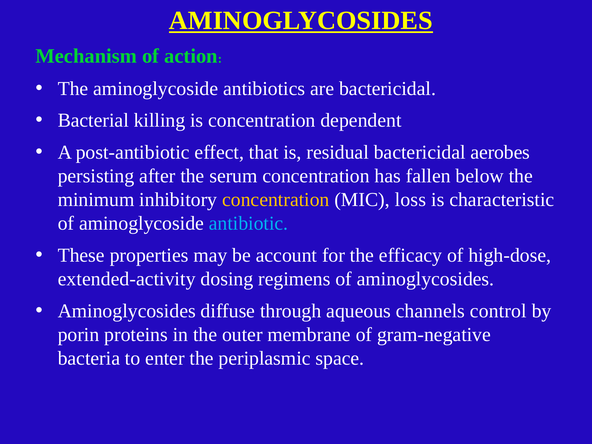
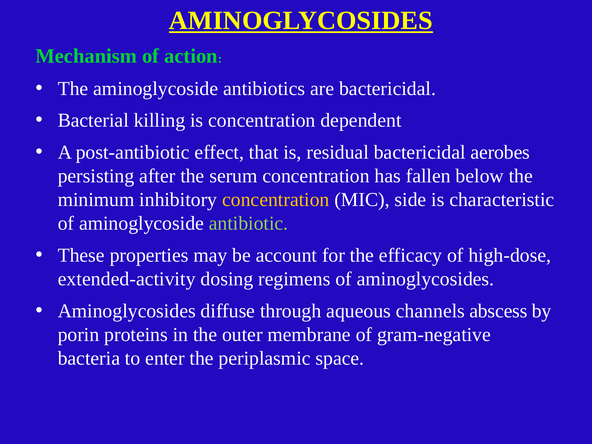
loss: loss -> side (410, 200)
antibiotic colour: light blue -> light green (249, 223)
control: control -> abscess (498, 311)
